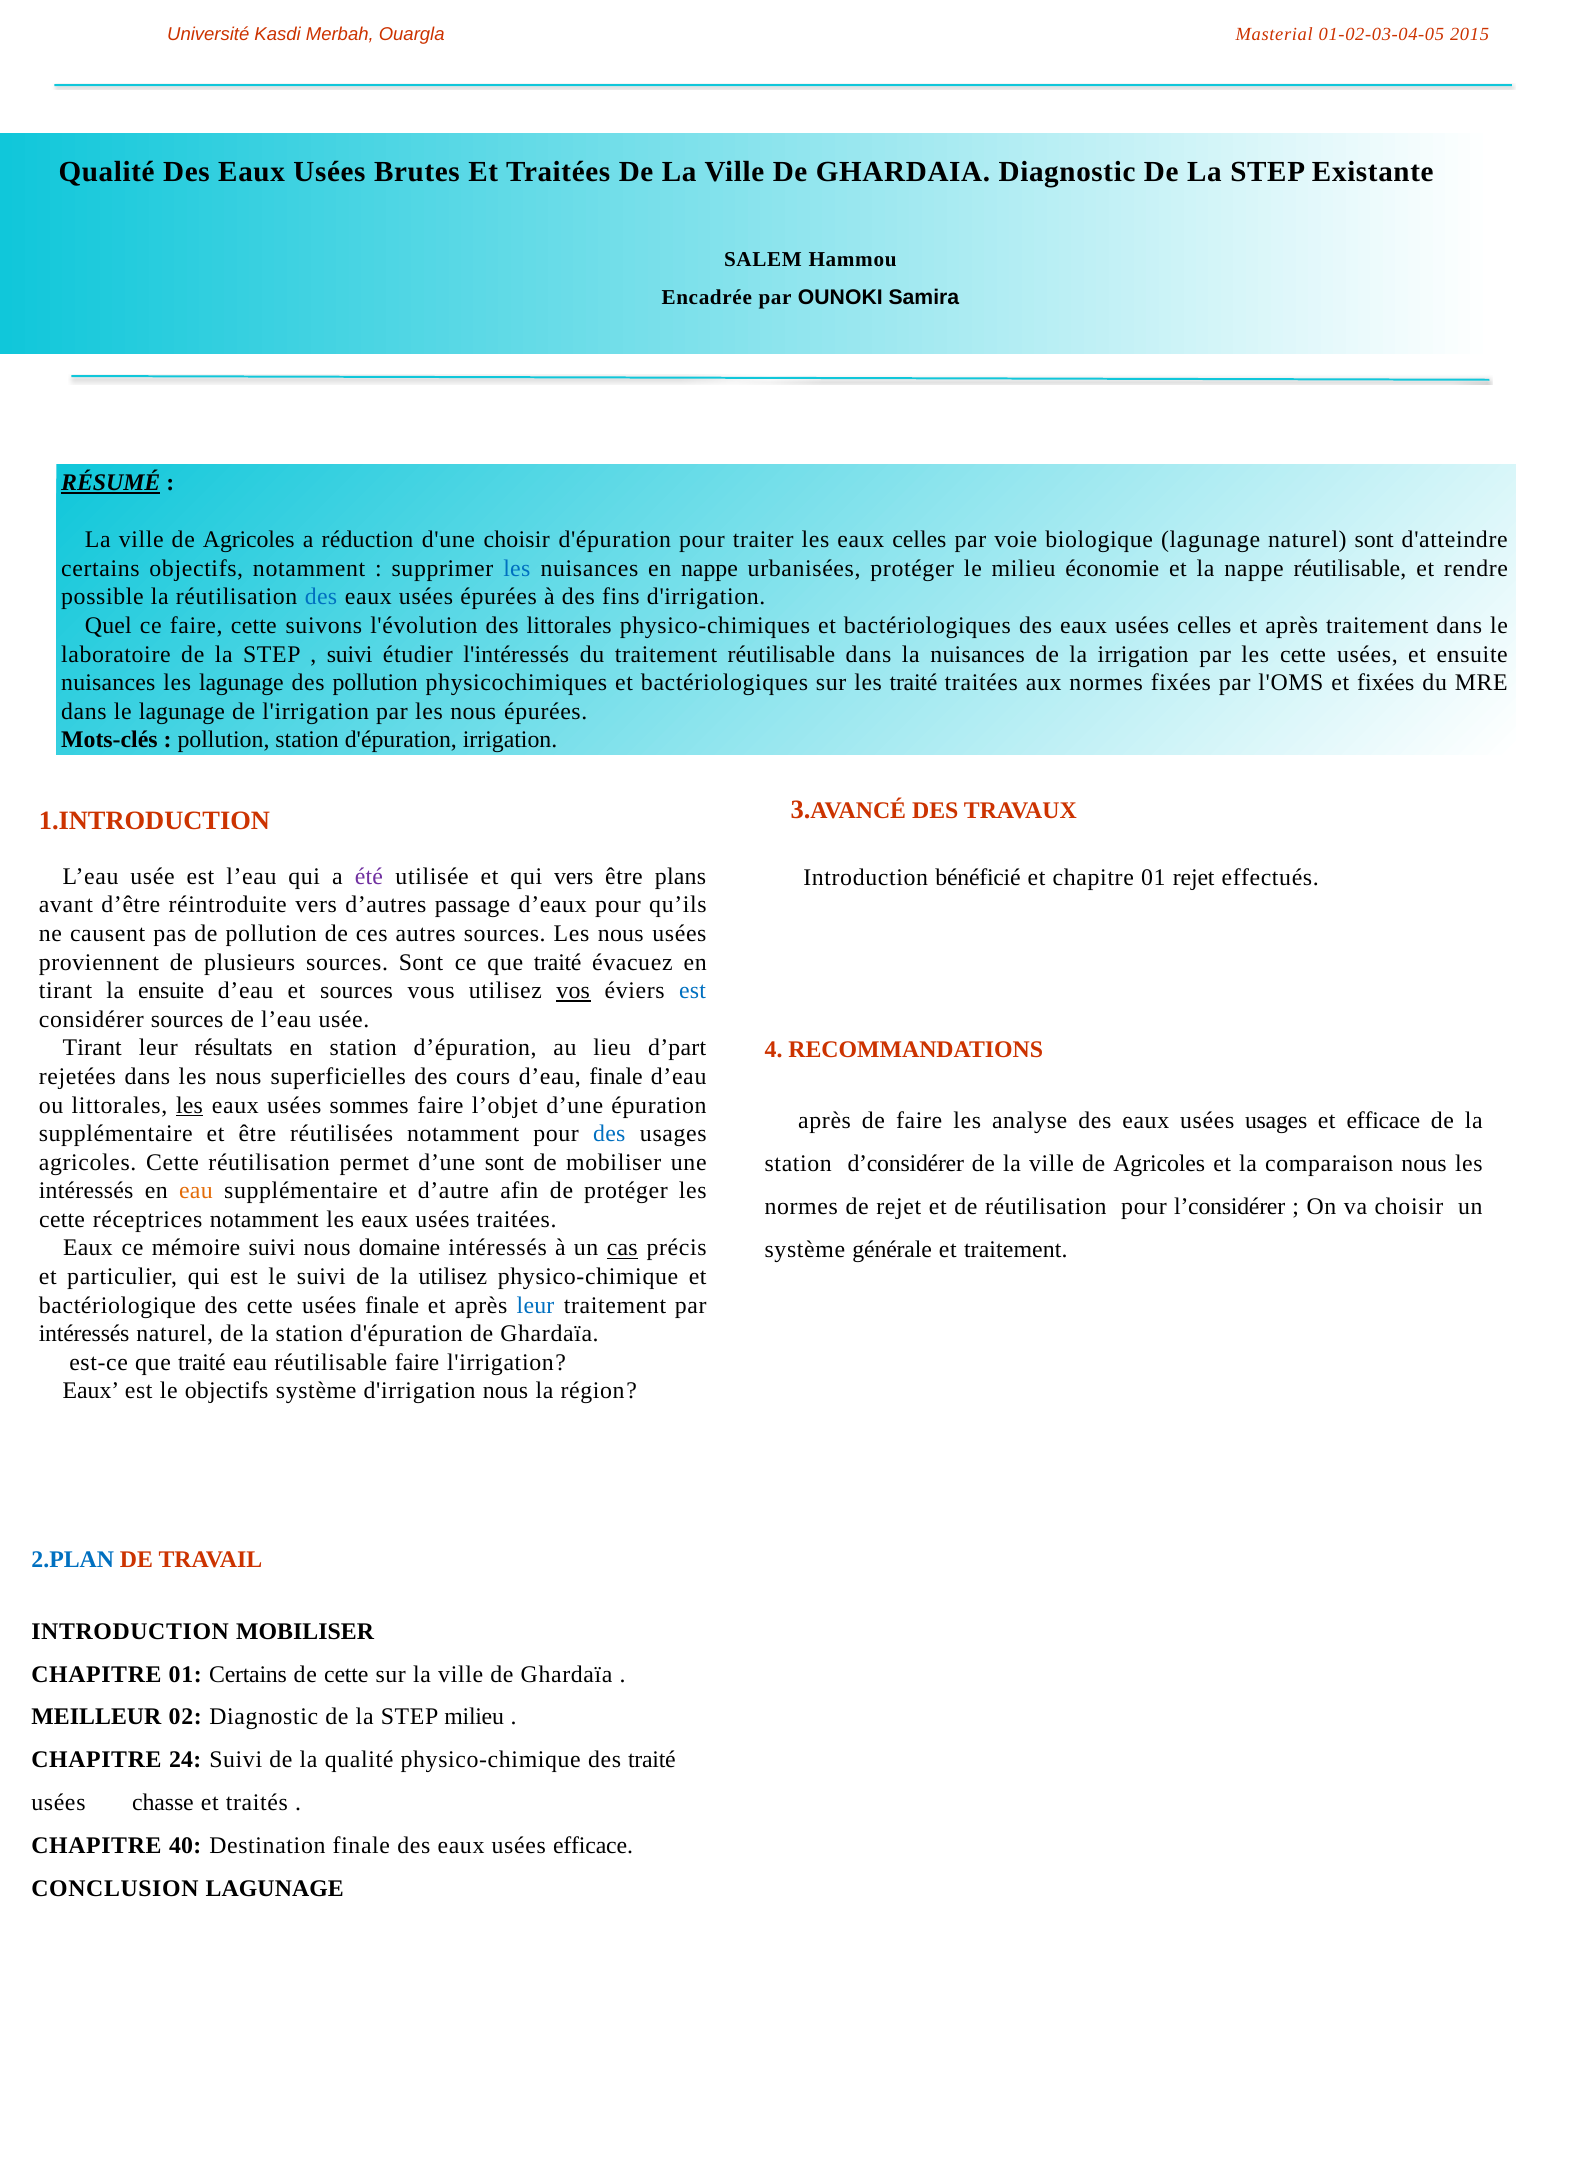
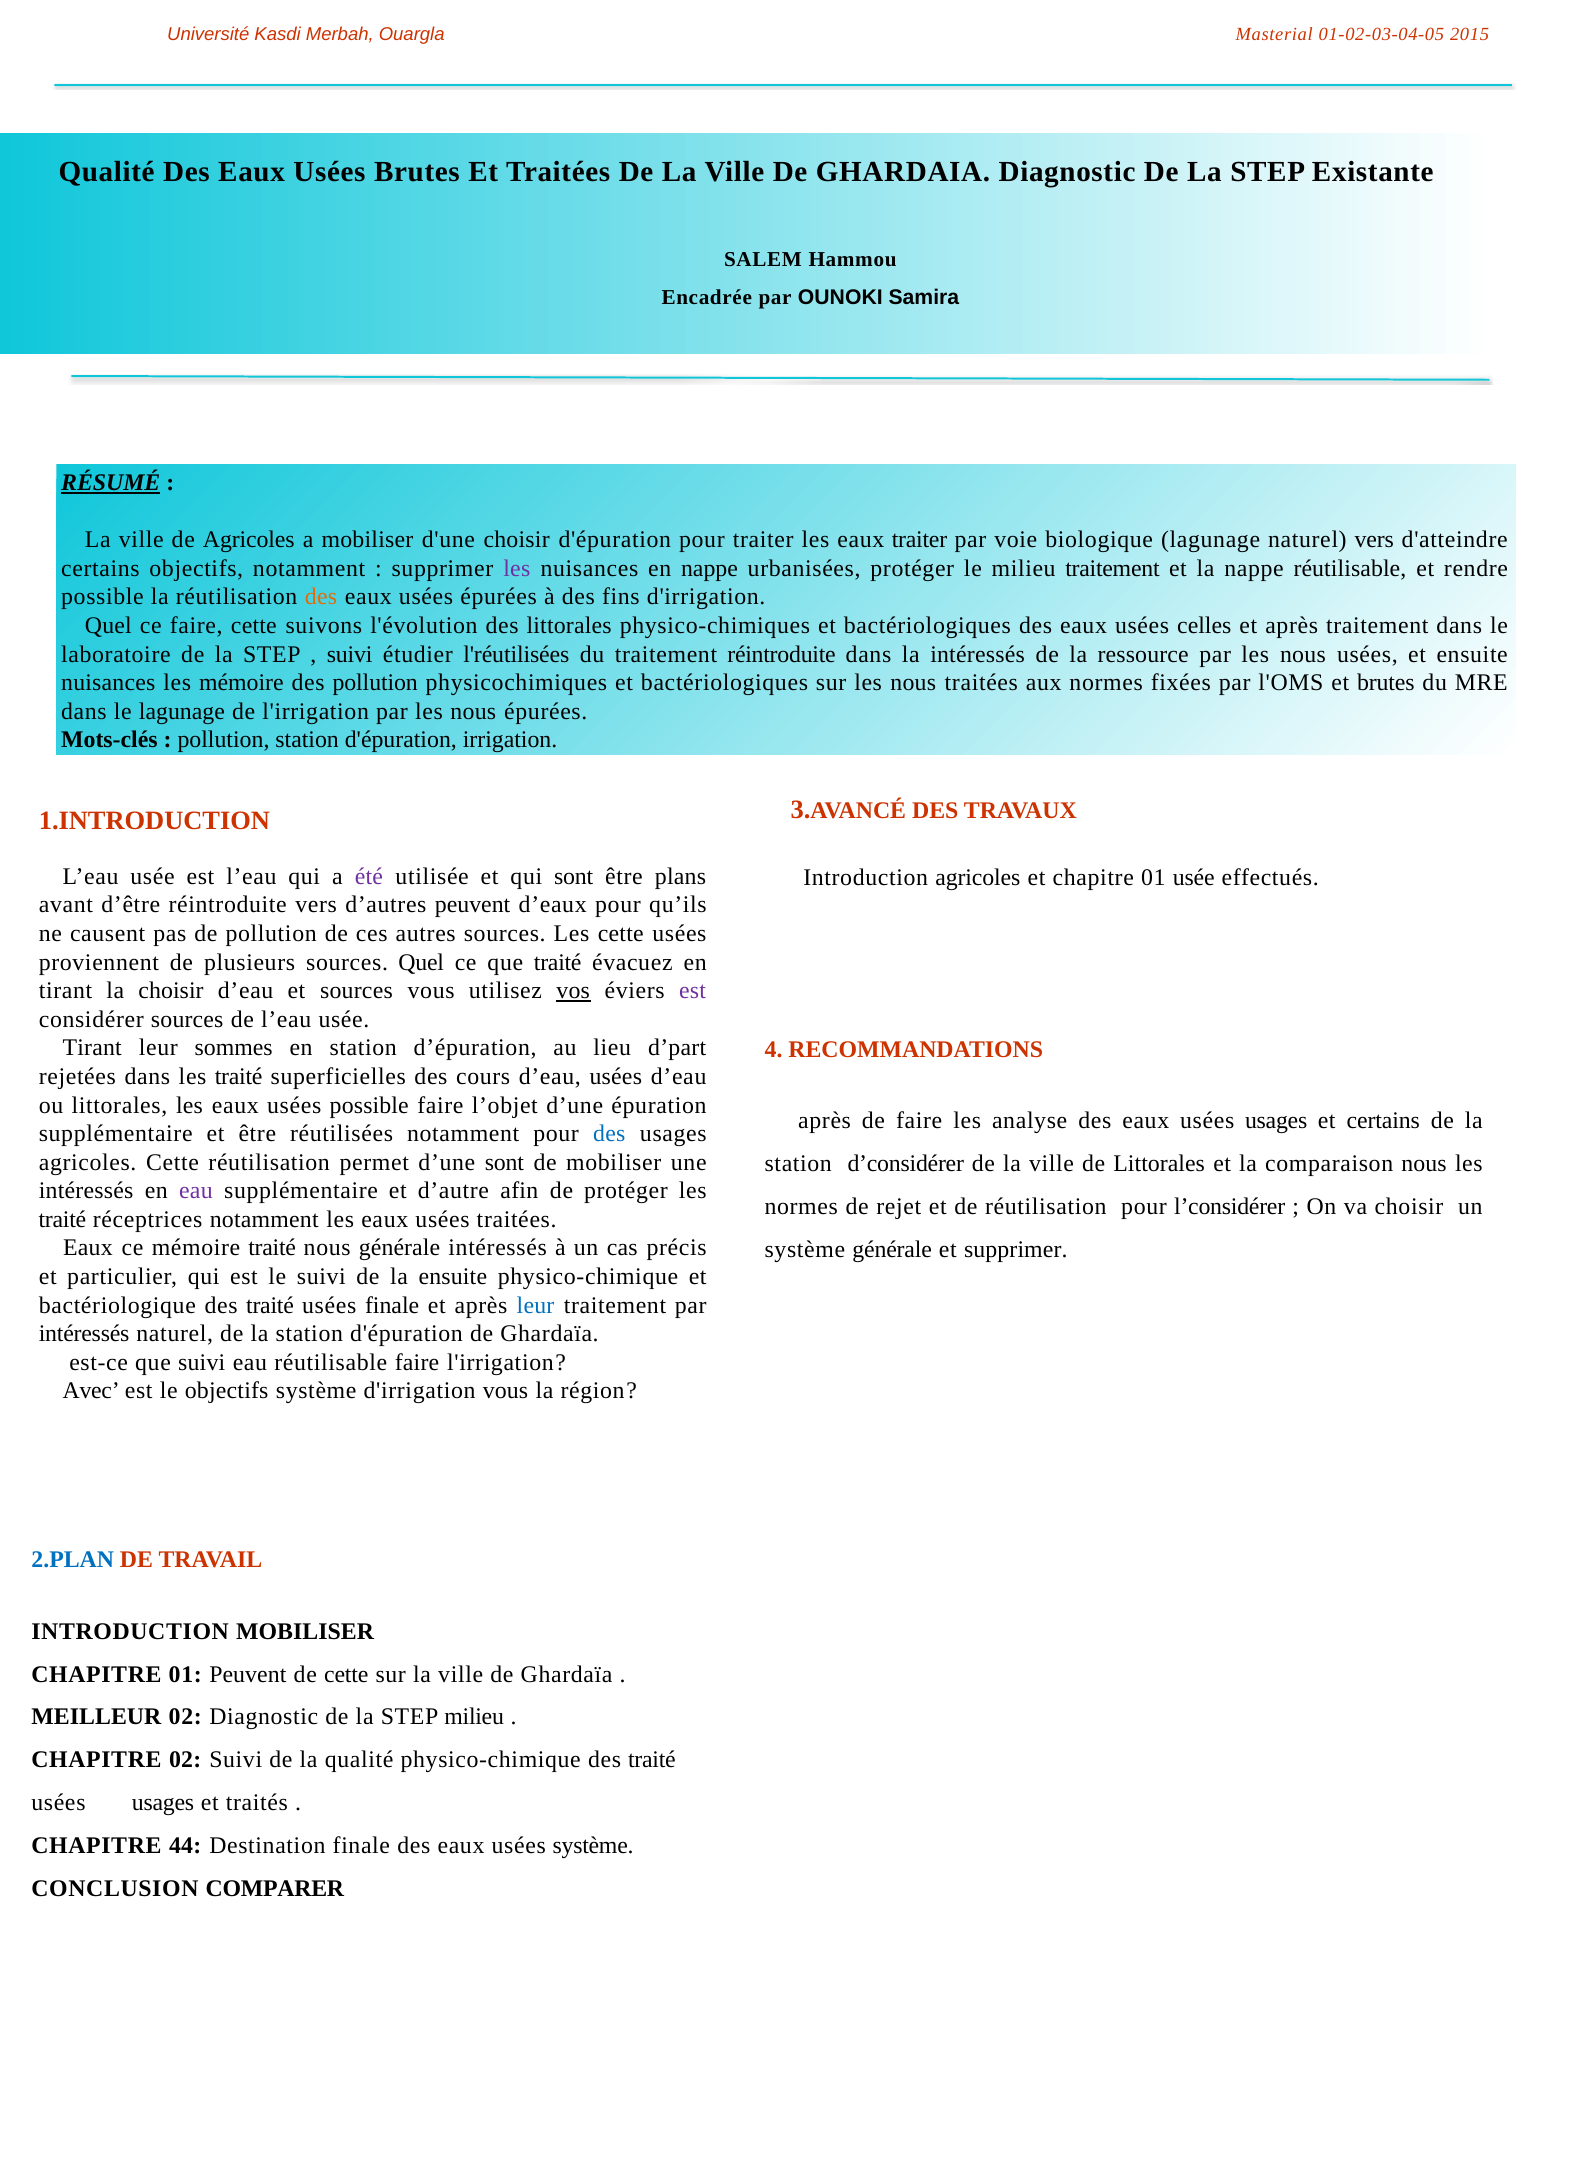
a réduction: réduction -> mobiliser (367, 540)
eaux celles: celles -> traiter (920, 540)
naturel sont: sont -> vers (1374, 540)
les colour: blue -> purple (517, 568)
milieu économie: économie -> traitement (1112, 568)
des colour: blue -> orange (321, 597)
l'intéressés: l'intéressés -> l'réutilisées (516, 654)
traitement réutilisable: réutilisable -> réintroduite (782, 654)
la nuisances: nuisances -> intéressés (978, 654)
la irrigation: irrigation -> ressource (1143, 654)
cette: cette -> nous (1303, 654)
les lagunage: lagunage -> mémoire (241, 683)
sur les traité: traité -> nous (913, 683)
et fixées: fixées -> brutes (1386, 683)
qui vers: vers -> sont (574, 876)
Introduction bénéficié: bénéficié -> agricoles (978, 877)
01 rejet: rejet -> usée (1194, 877)
d’autres passage: passage -> peuvent (473, 905)
sources Les nous: nous -> cette (621, 933)
sources Sont: Sont -> Quel (421, 962)
la ensuite: ensuite -> choisir (171, 990)
est colour: blue -> purple (693, 990)
résultats: résultats -> sommes (234, 1048)
dans les nous: nous -> traité (239, 1076)
d’eau finale: finale -> usées (616, 1076)
les underline: present -> none (189, 1105)
usées sommes: sommes -> possible (369, 1105)
et efficace: efficace -> certains (1383, 1121)
Agricoles: Agricoles -> Littorales (1159, 1164)
eau colour: orange -> purple (196, 1191)
cette: cette -> traité (62, 1219)
mémoire suivi: suivi -> traité (272, 1248)
nous domaine: domaine -> générale (400, 1248)
cas underline: present -> none (622, 1248)
et traitement: traitement -> supprimer (1016, 1249)
la utilisez: utilisez -> ensuite (453, 1276)
bactériologique des cette: cette -> traité (270, 1305)
est-ce que traité: traité -> suivi (202, 1362)
Eaux: Eaux -> Avec (91, 1391)
d'irrigation nous: nous -> vous (505, 1391)
01 Certains: Certains -> Peuvent (248, 1674)
CHAPITRE 24: 24 -> 02 (185, 1759)
chasse: chasse -> usages (163, 1802)
40: 40 -> 44 (185, 1845)
usées efficace: efficace -> système (593, 1845)
CONCLUSION LAGUNAGE: LAGUNAGE -> COMPARER (275, 1888)
